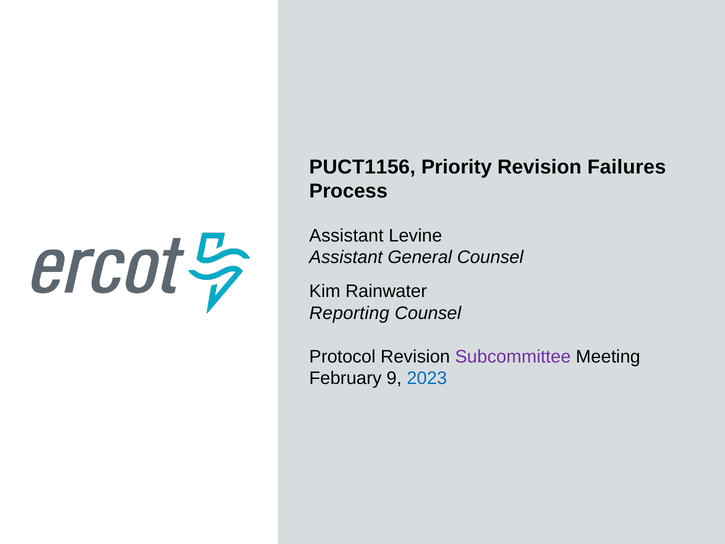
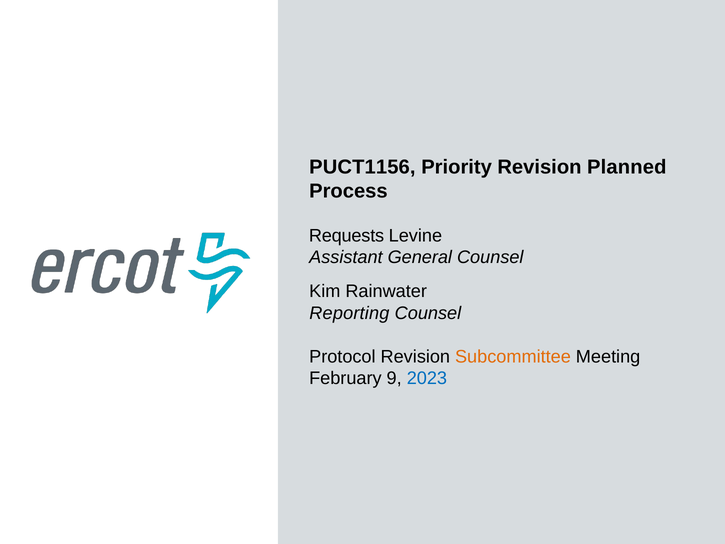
Failures: Failures -> Planned (627, 167)
Assistant: Assistant -> Requests (347, 236)
Subcommittee colour: purple -> orange (513, 356)
